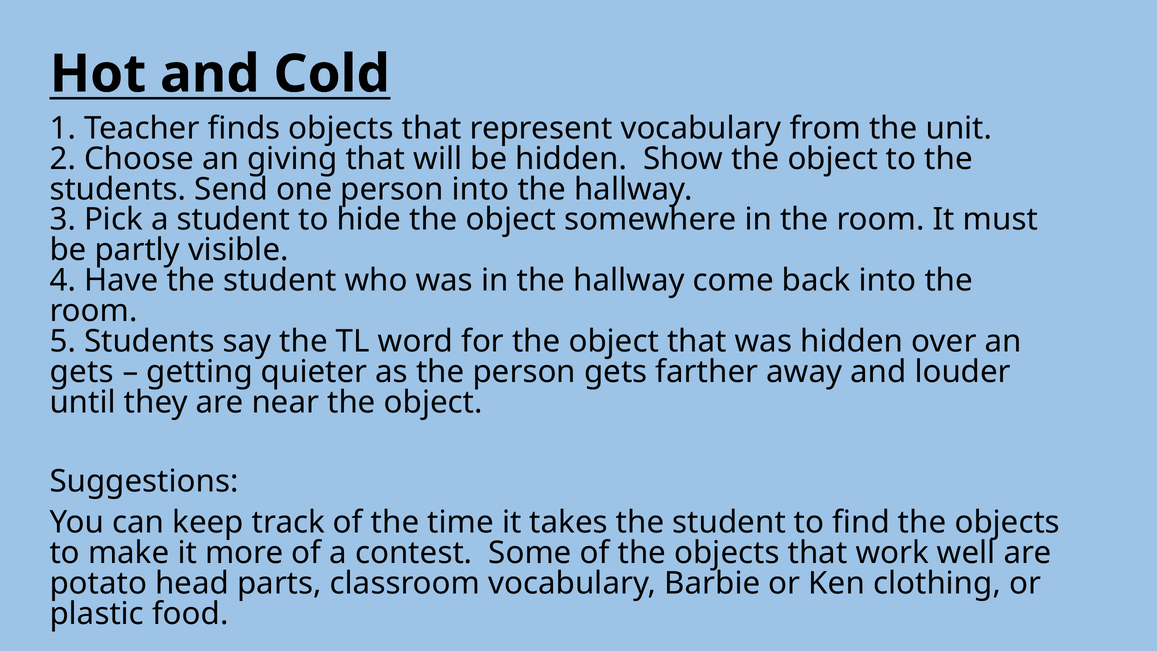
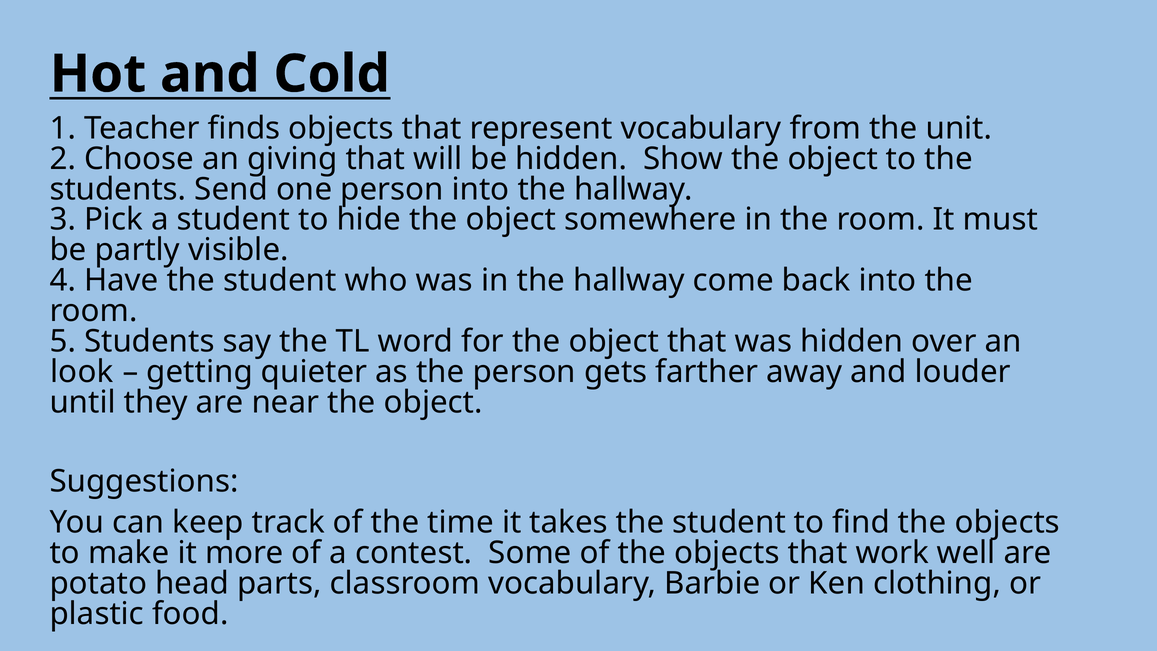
gets: gets -> look (82, 372)
